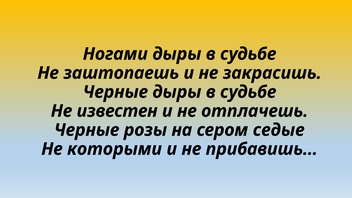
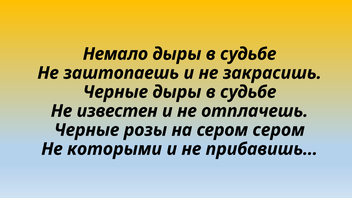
Ногами: Ногами -> Немало (115, 54)
сером седые: седые -> сером (279, 130)
